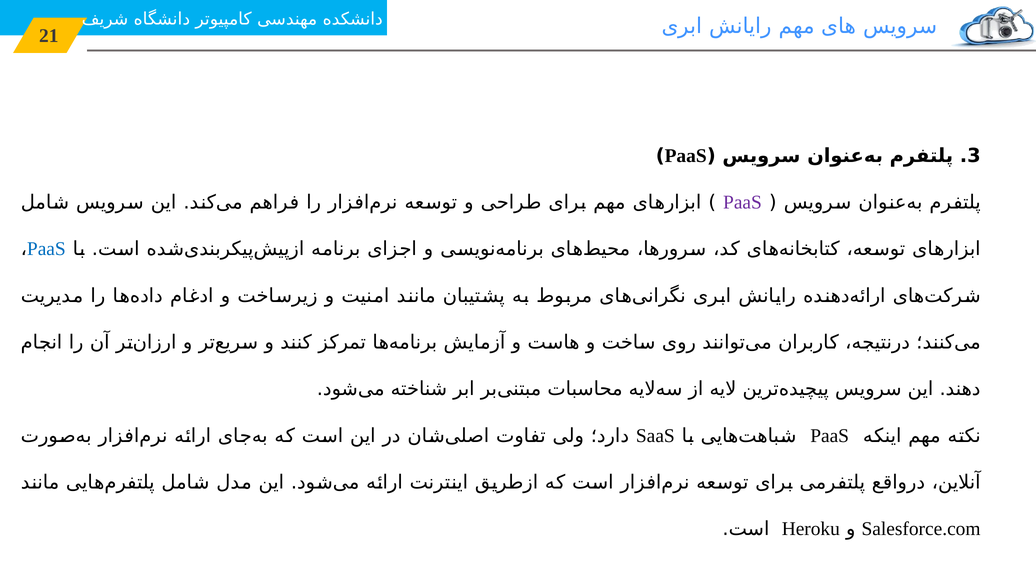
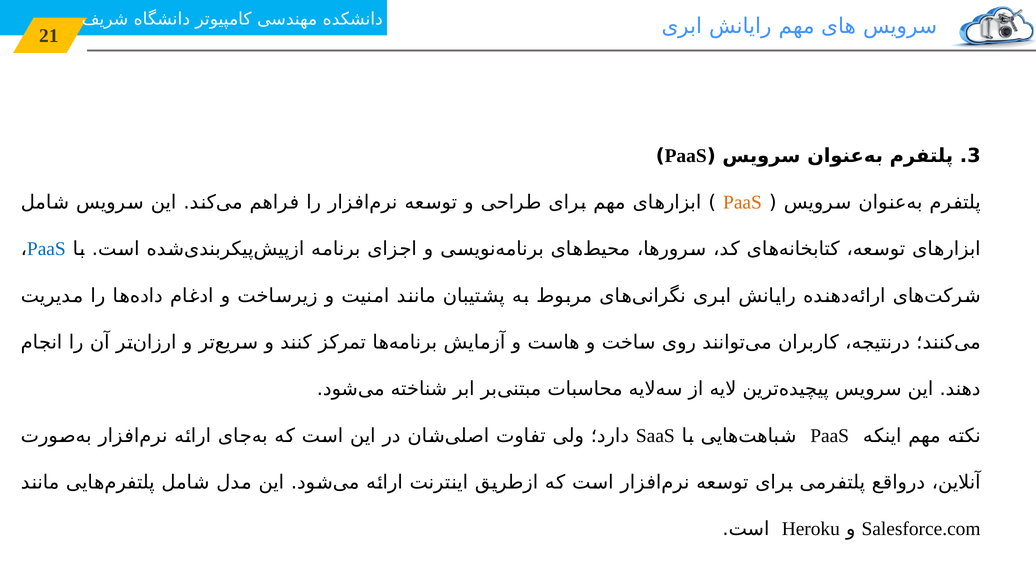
PaaS colour: purple -> orange (742, 202)
